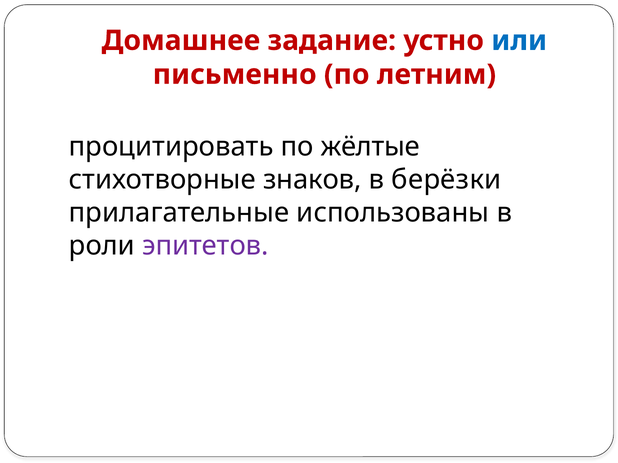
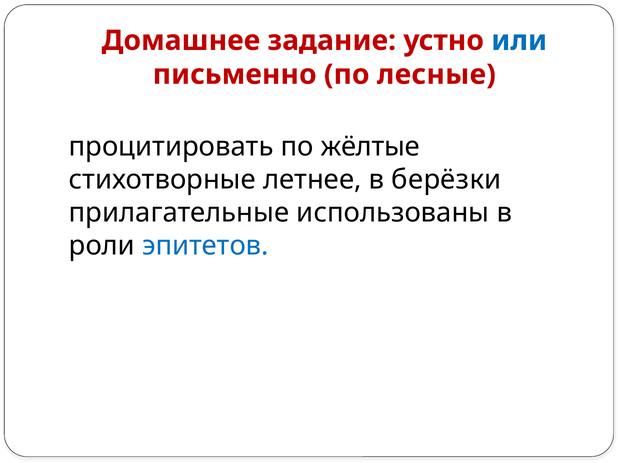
летним: летним -> лесные (436, 75)
знаков: знаков -> летнее (312, 180)
эпитетов colour: purple -> blue (205, 246)
